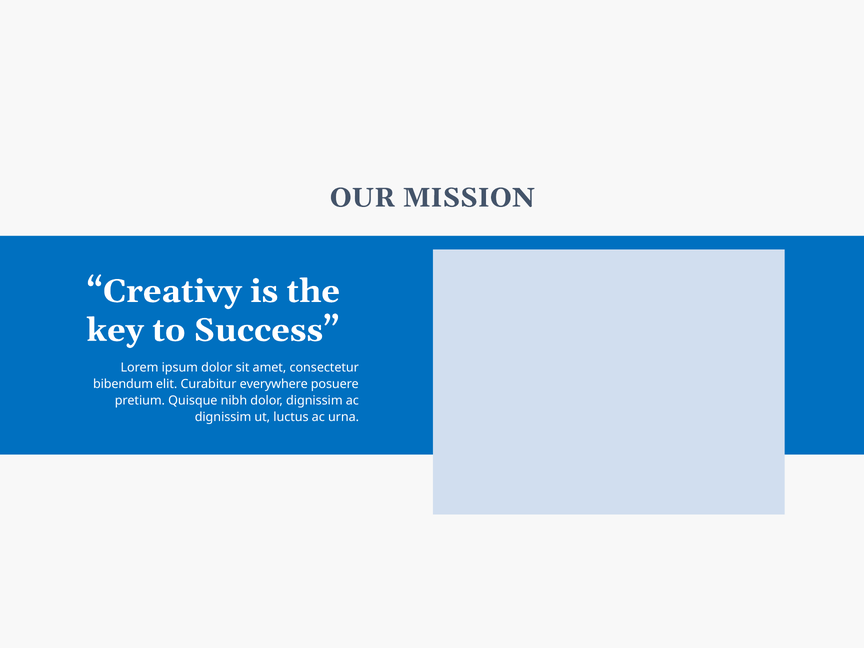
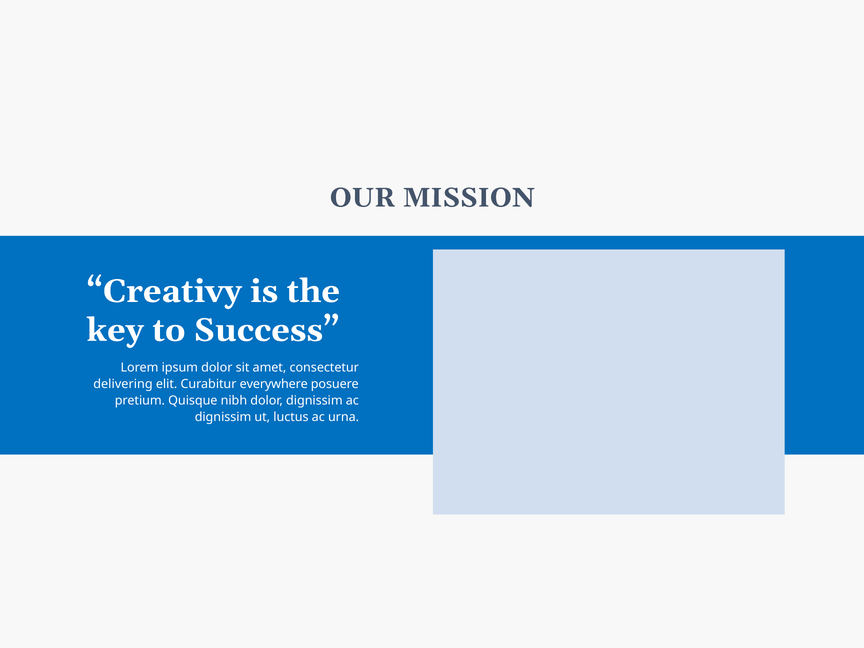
bibendum: bibendum -> delivering (123, 384)
